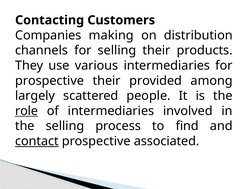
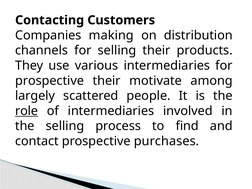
provided: provided -> motivate (156, 81)
contact underline: present -> none (37, 141)
associated: associated -> purchases (167, 141)
